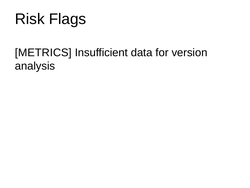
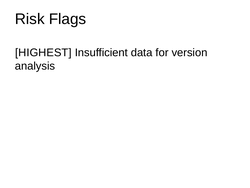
METRICS: METRICS -> HIGHEST (43, 52)
